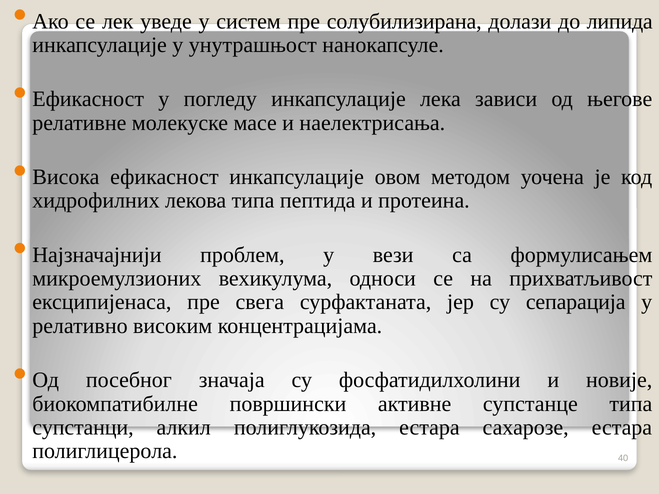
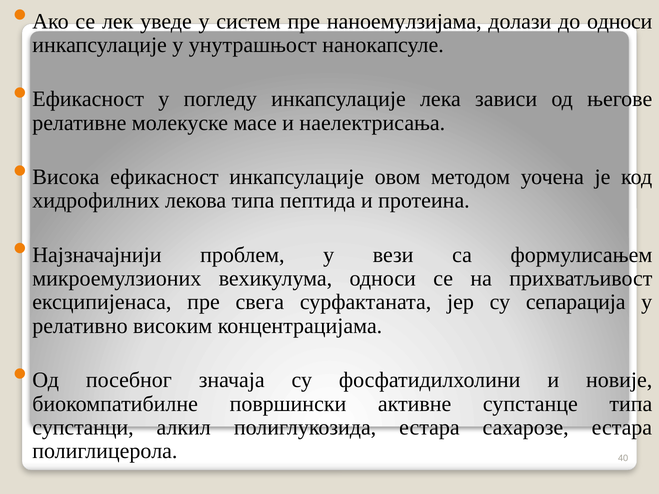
солубилизирана: солубилизирана -> наноемулзијама (404, 21)
до липида: липида -> односи (620, 21)
